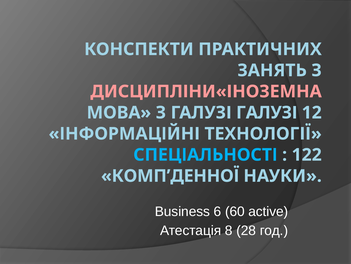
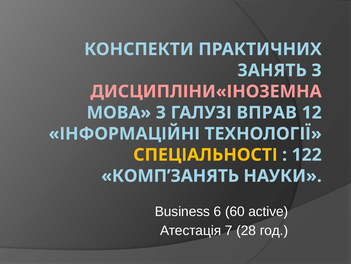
ГАЛУЗІ ГАЛУЗІ: ГАЛУЗІ -> ВПРАВ (267, 112)
СПЕЦІАЛЬНОСТІ colour: light blue -> yellow (205, 154)
КОМП’ДЕННОЇ: КОМП’ДЕННОЇ -> КОМП’ЗАНЯТЬ (170, 175)
8: 8 -> 7 (229, 230)
